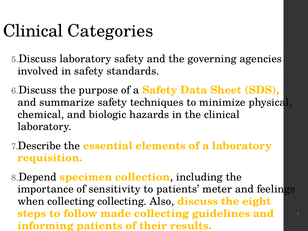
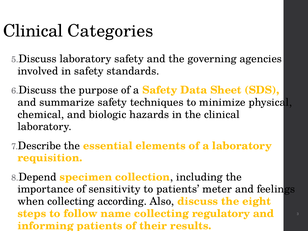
collecting collecting: collecting -> according (122, 201)
made: made -> name (116, 214)
guidelines: guidelines -> regulatory (221, 214)
